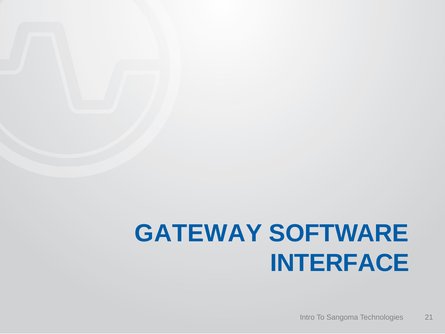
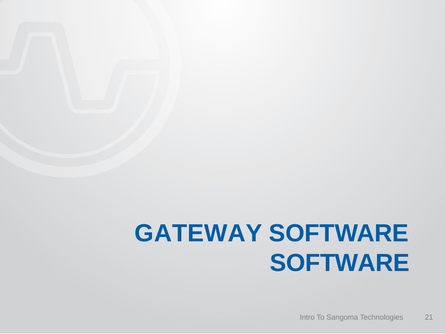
INTERFACE: INTERFACE -> SOFTWARE (340, 263)
